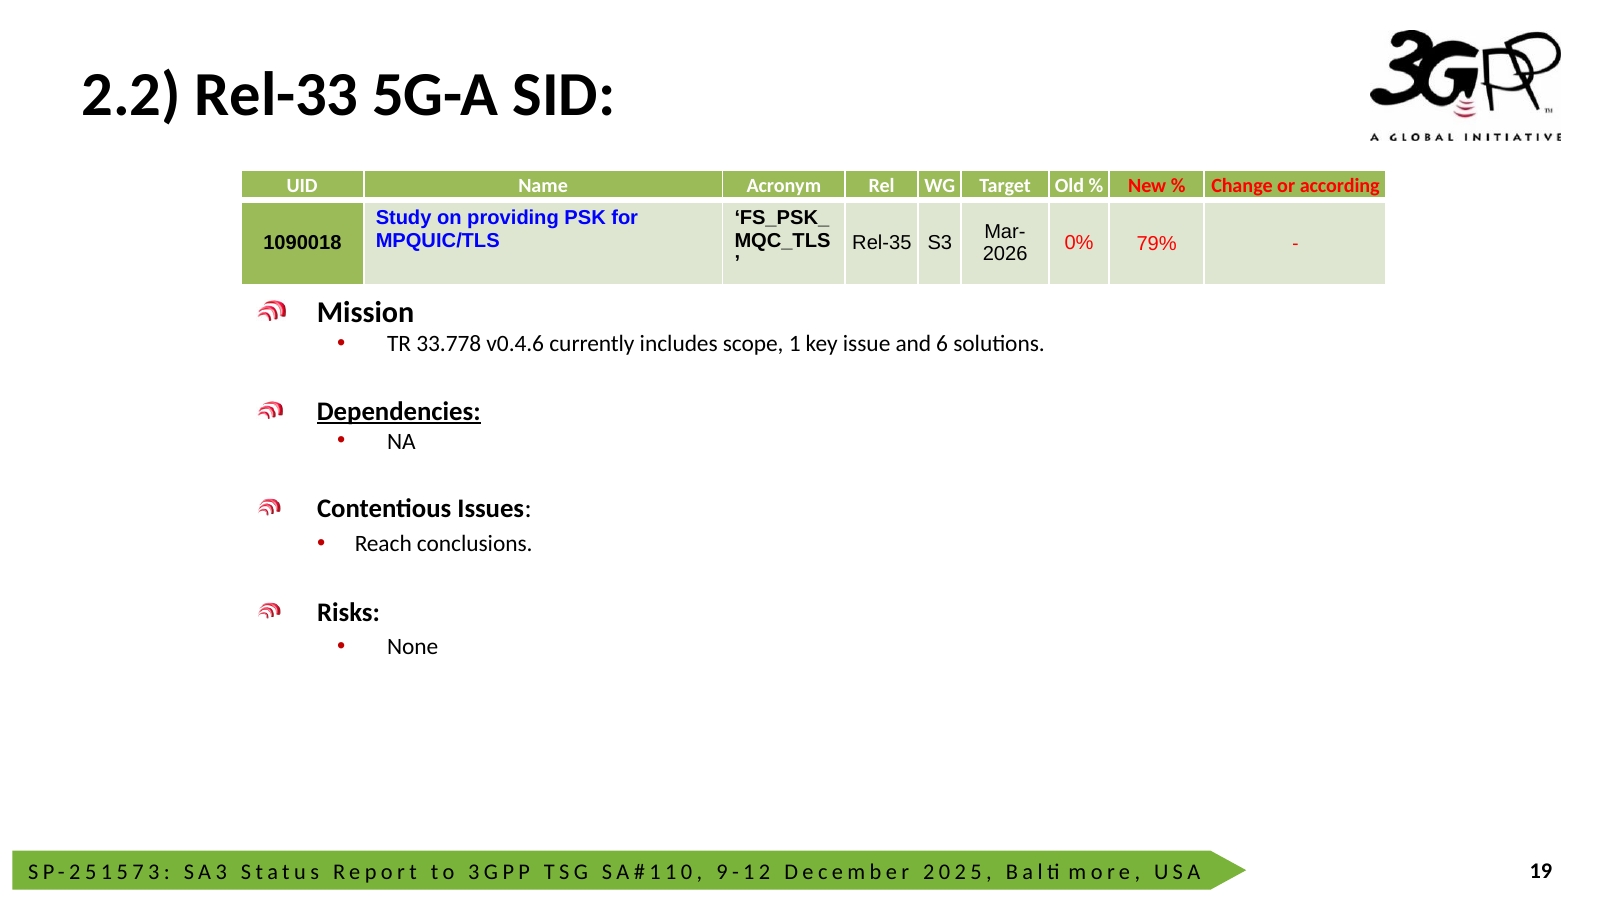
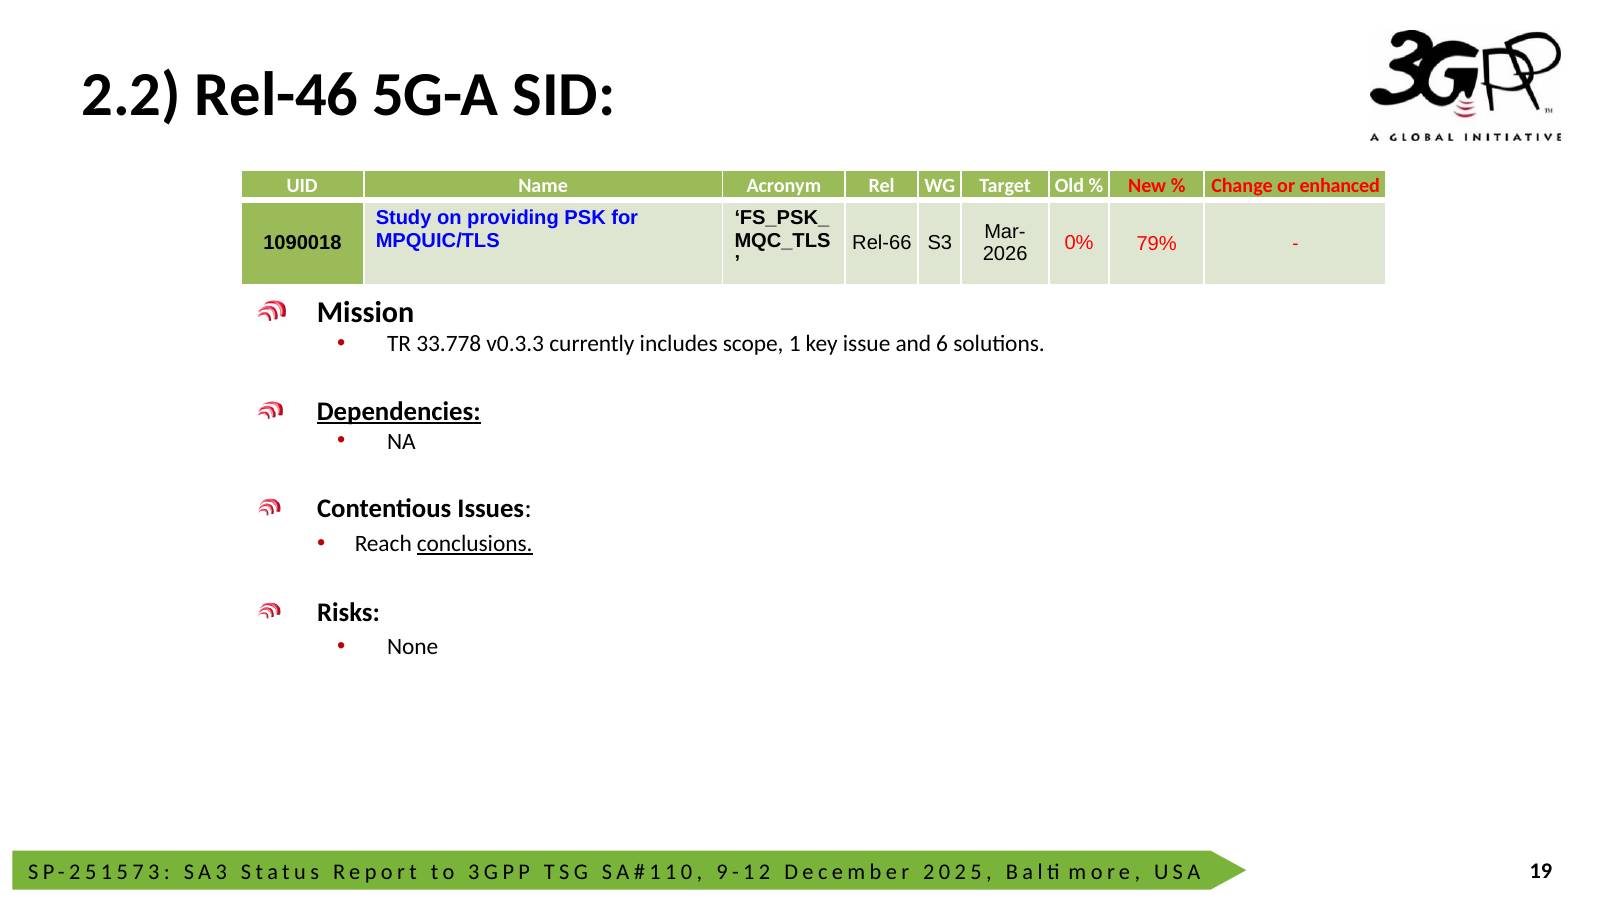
Rel-33: Rel-33 -> Rel-46 (277, 94)
according: according -> enhanced (1340, 186)
Rel-35: Rel-35 -> Rel-66 (882, 243)
v0.4.6: v0.4.6 -> v0.3.3 (515, 344)
conclusions underline: none -> present (475, 544)
